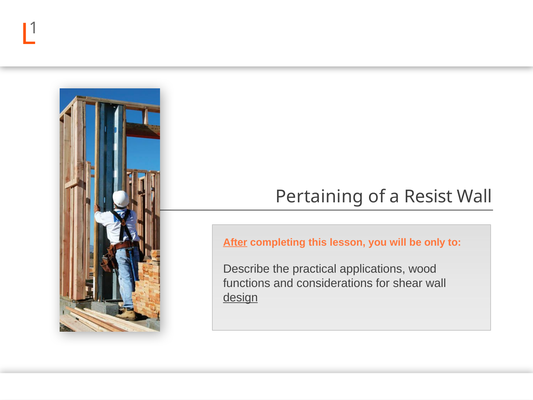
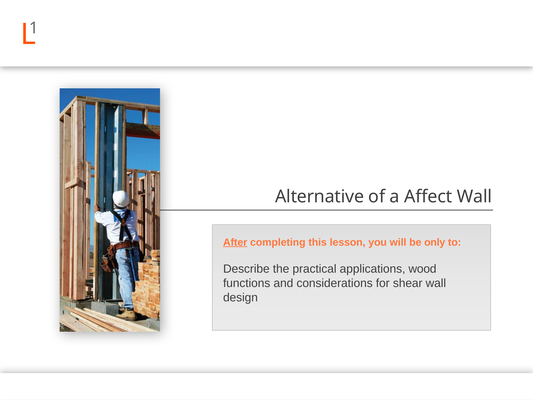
Pertaining: Pertaining -> Alternative (320, 196)
Resist: Resist -> Affect (428, 196)
design underline: present -> none (240, 297)
